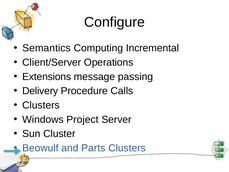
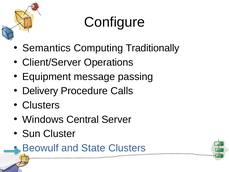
Incremental: Incremental -> Traditionally (153, 48)
Extensions: Extensions -> Equipment (47, 77)
Project: Project -> Central (83, 119)
Parts: Parts -> State (93, 148)
